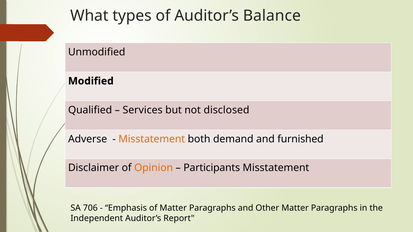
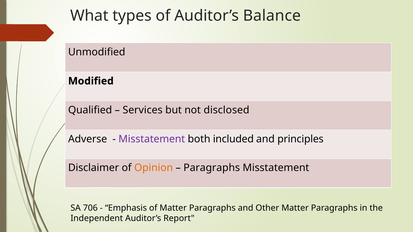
Misstatement colour: orange -> purple (152, 139)
demand: demand -> included (233, 139)
furnished: furnished -> principles (300, 139)
Participants: Participants -> Paragraphs (212, 168)
